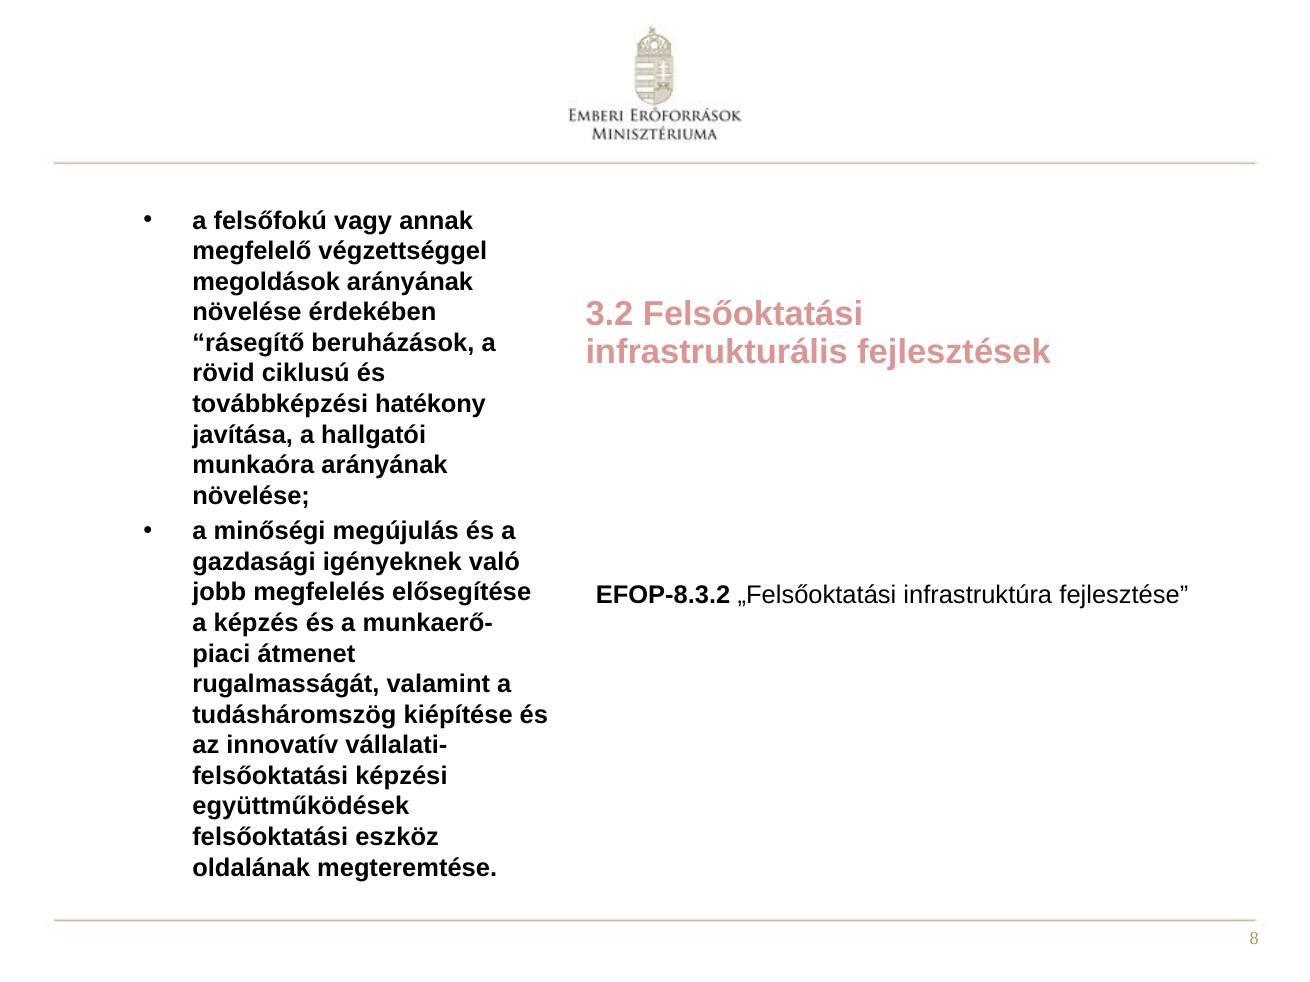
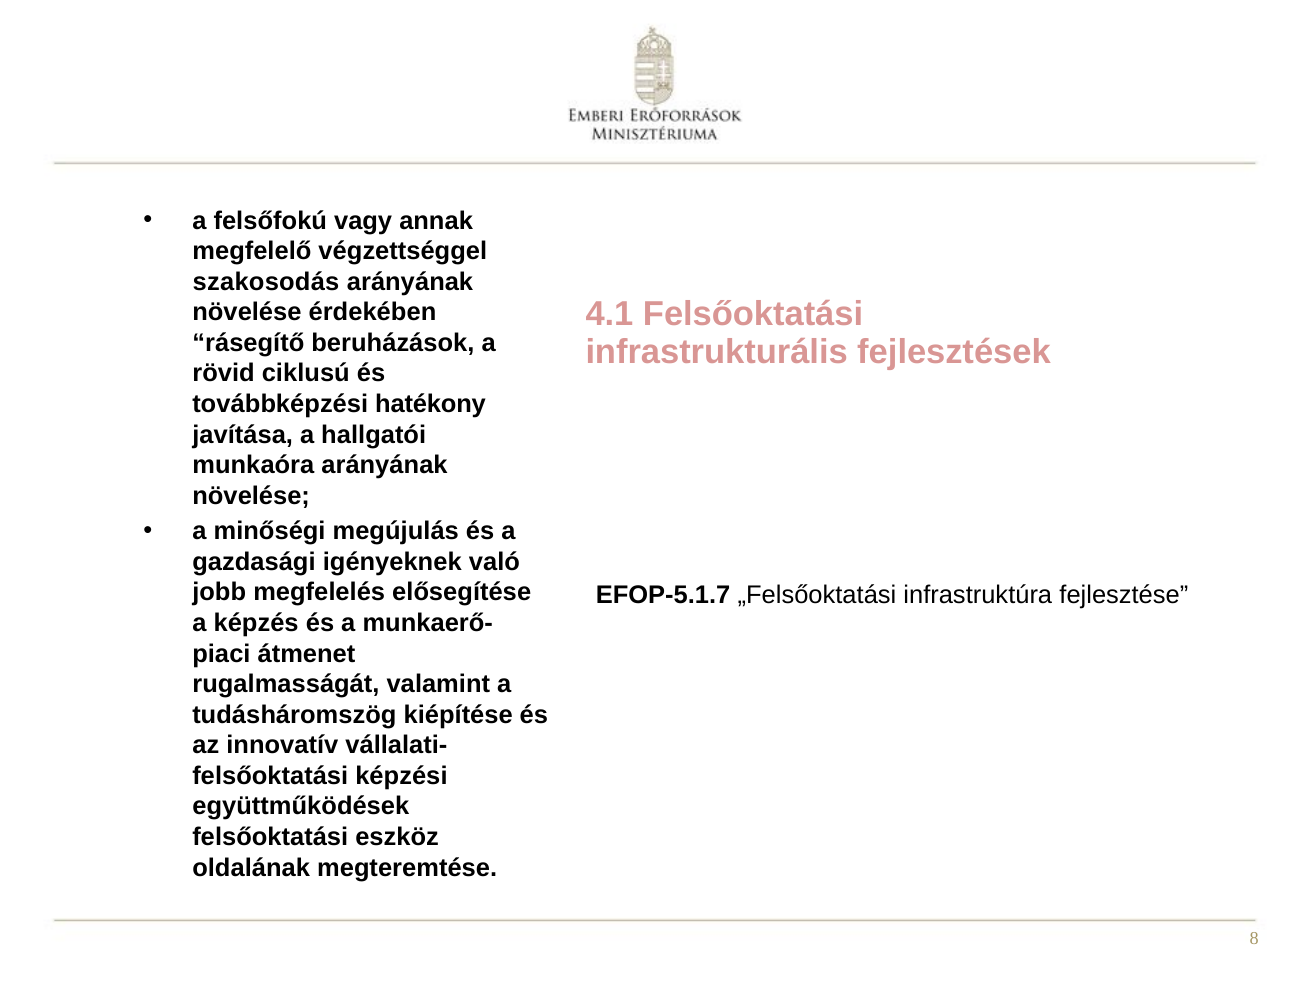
megoldások: megoldások -> szakosodás (266, 282)
3.2: 3.2 -> 4.1 (610, 315)
EFOP-8.3.2: EFOP-8.3.2 -> EFOP-5.1.7 (663, 596)
